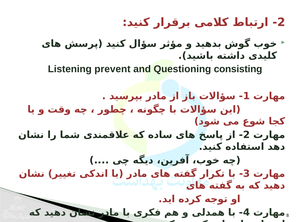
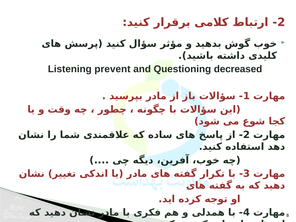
consisting: consisting -> decreased (238, 69)
